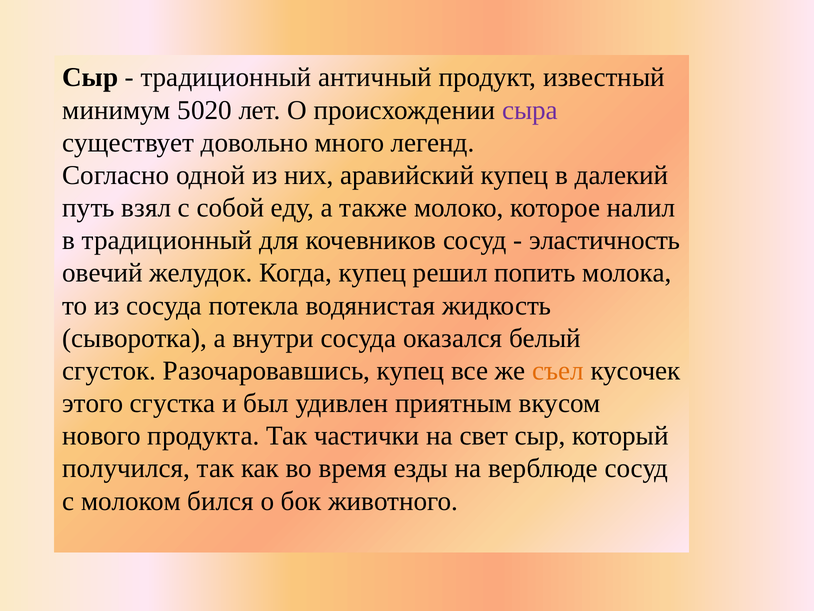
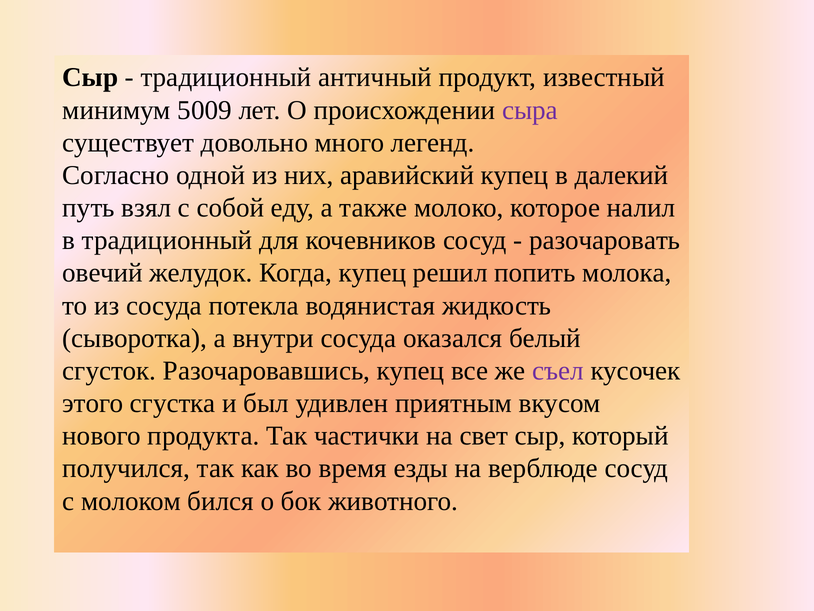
5020: 5020 -> 5009 (205, 110)
эластичность: эластичность -> разочаровать (605, 240)
съел colour: orange -> purple (558, 370)
